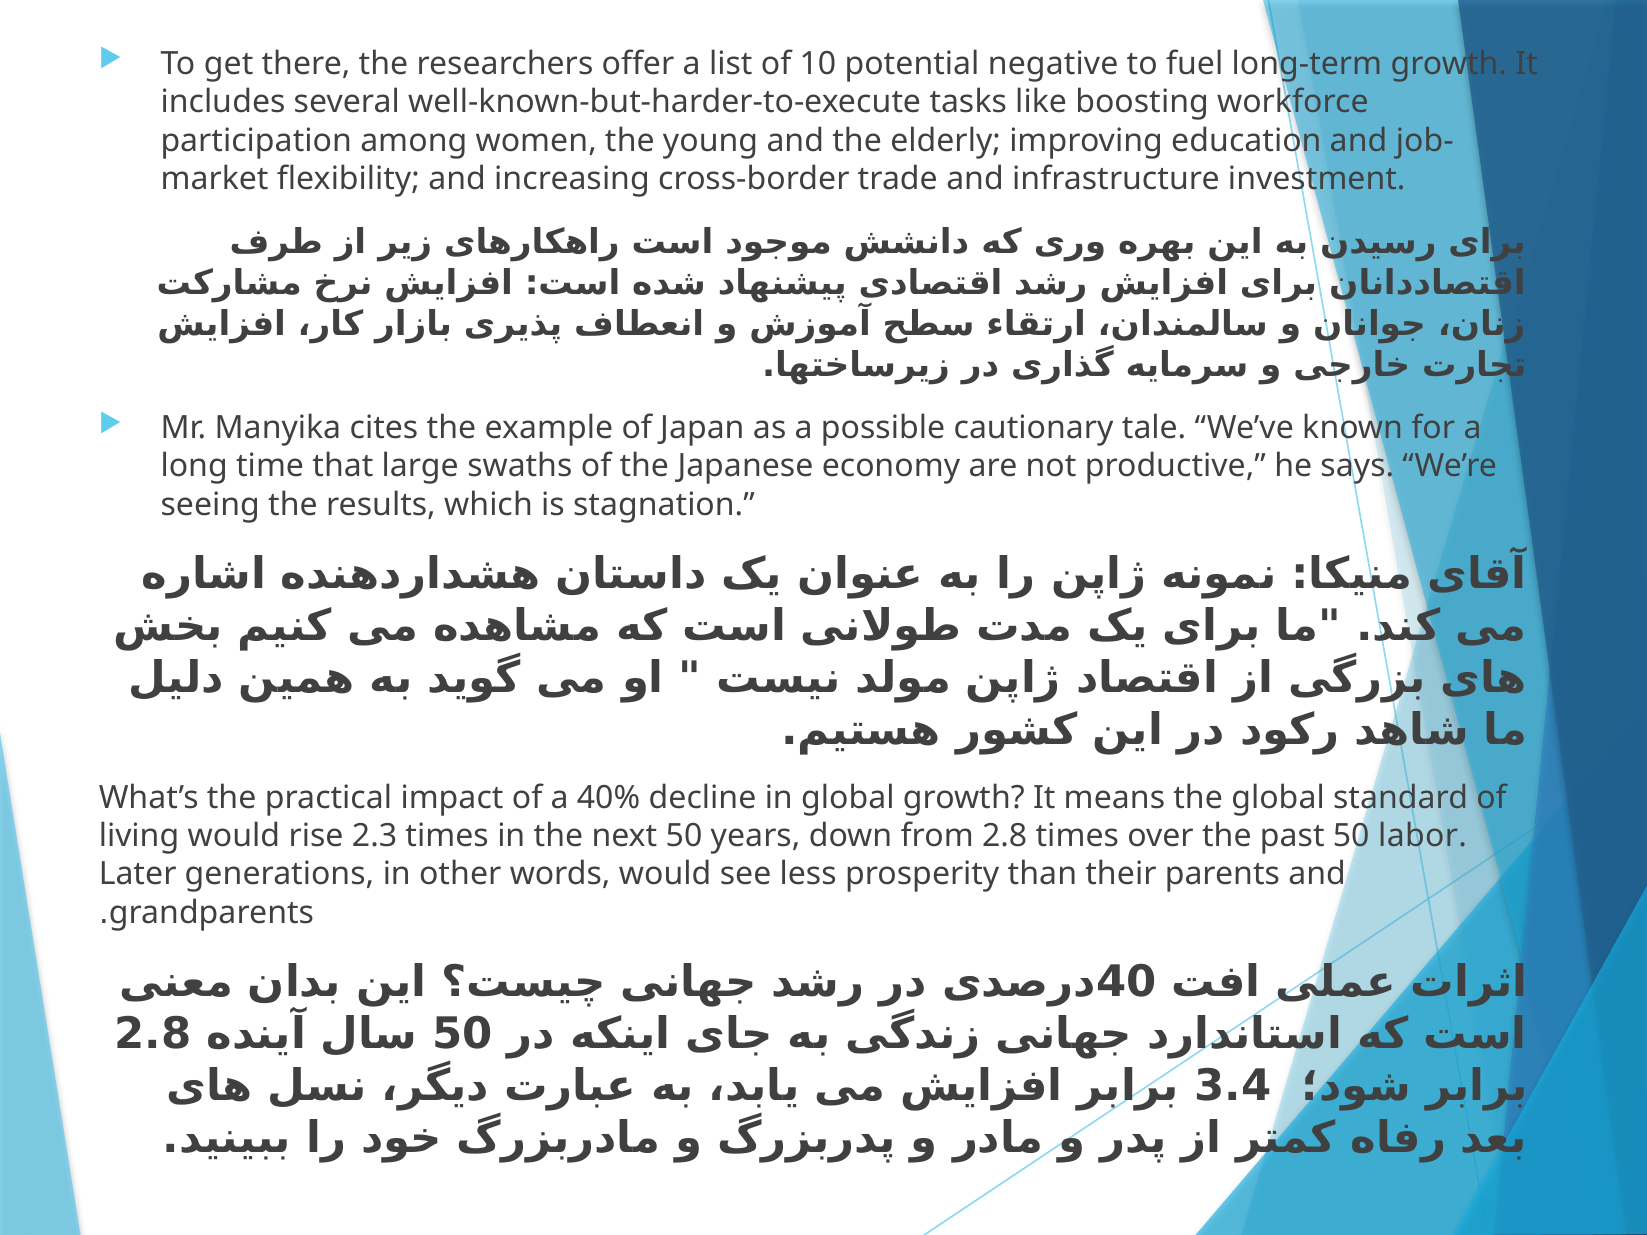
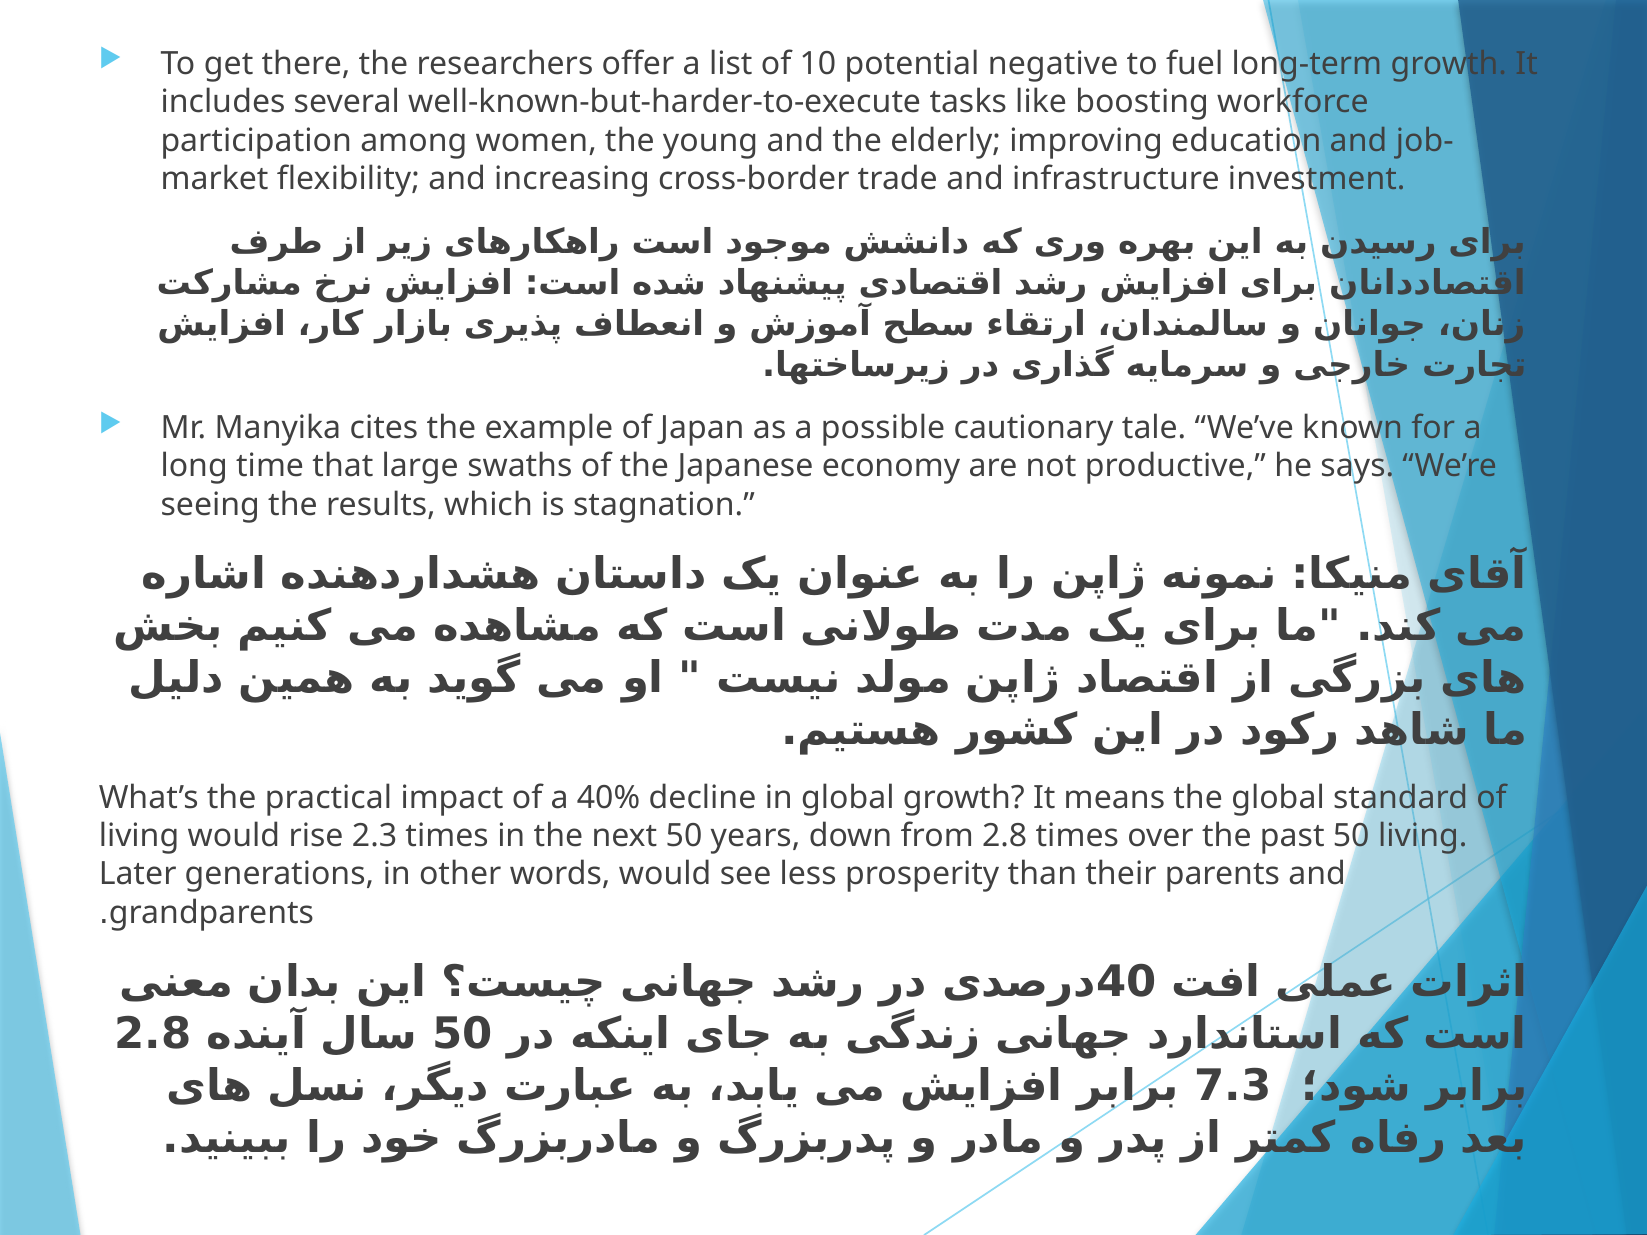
50 labor: labor -> living (1423, 836)
3.4: 3.4 -> 7.3 (1233, 1086)
